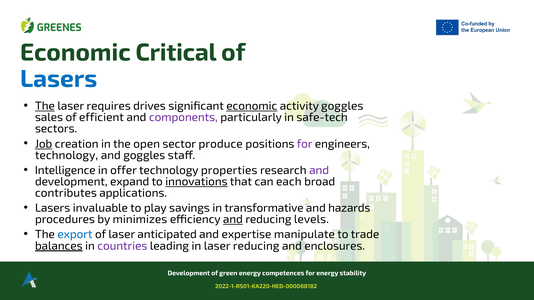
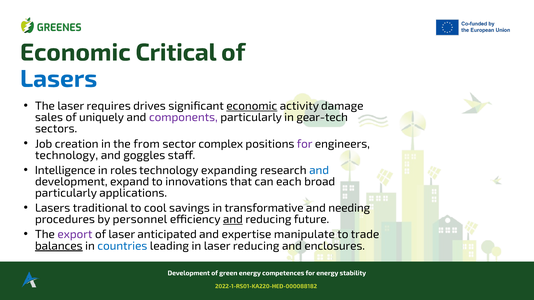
The underline: present -> none (45, 106)
activity goggles: goggles -> damage (342, 106)
efficient: efficient -> uniquely (102, 118)
safe-tech: safe-tech -> gear-tech (322, 118)
Job underline: present -> none (44, 144)
open: open -> from (147, 144)
produce: produce -> complex (221, 144)
offer: offer -> roles (124, 171)
properties: properties -> expanding (229, 171)
and colour: purple -> blue (319, 171)
innovations underline: present -> none (196, 182)
contributes: contributes -> particularly (66, 193)
invaluable: invaluable -> traditional (100, 208)
play: play -> cool (155, 208)
hazards: hazards -> needing (349, 208)
minimizes: minimizes -> personnel (140, 220)
levels: levels -> future (312, 220)
export colour: blue -> purple (75, 235)
countries colour: purple -> blue (122, 246)
